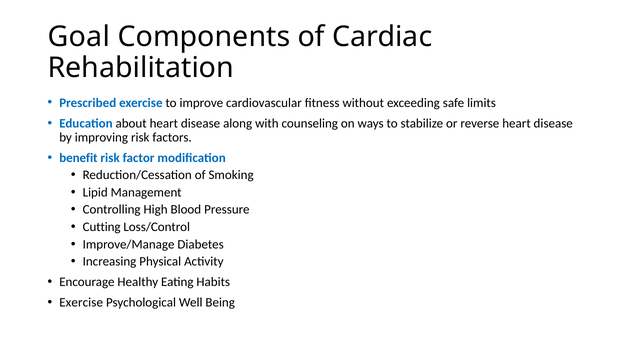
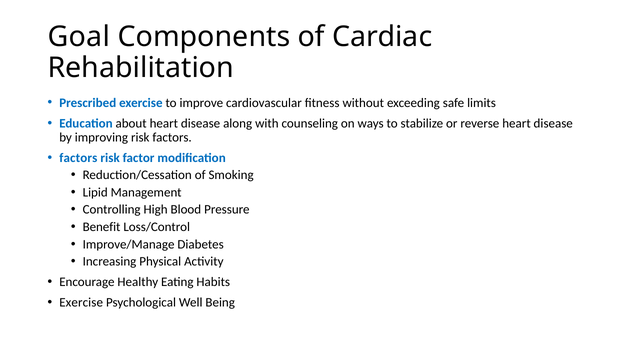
benefit: benefit -> factors (78, 158)
Cutting: Cutting -> Benefit (102, 227)
